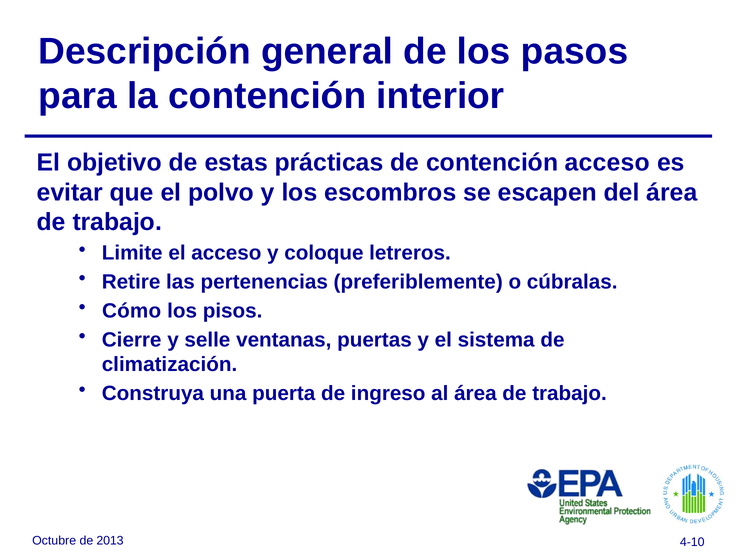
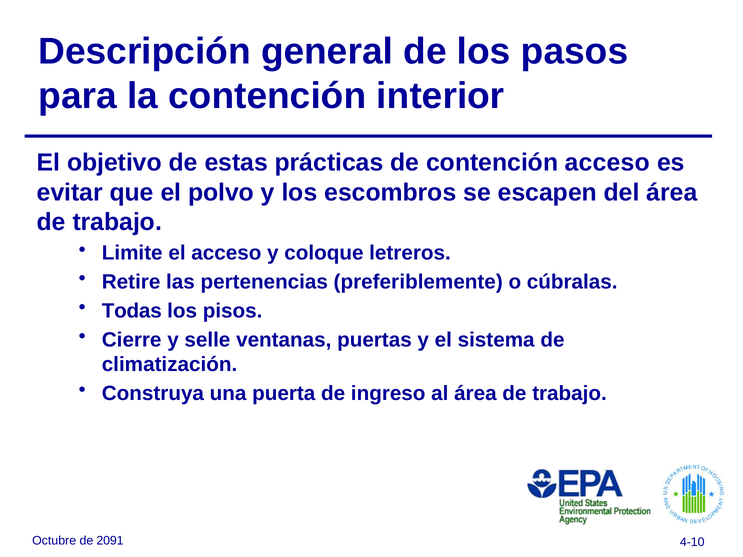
Cómo: Cómo -> Todas (132, 311)
2013: 2013 -> 2091 (110, 541)
